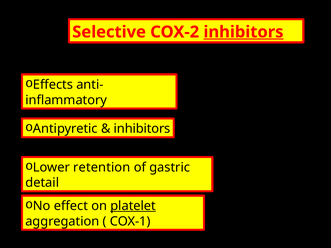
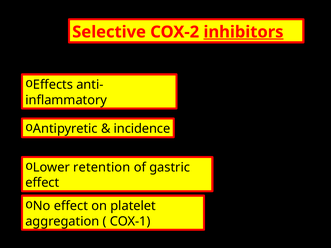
inhibitors: inhibitors -> incidence (142, 129)
detail: detail -> effect (42, 183)
platelet underline: present -> none (133, 206)
